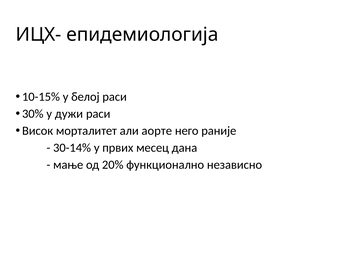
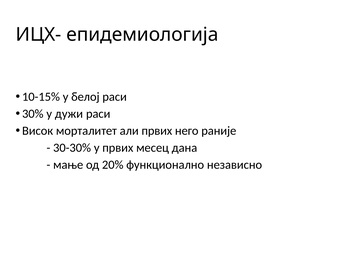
али аорте: аорте -> првих (157, 131)
30-14%: 30-14% -> 30-30% (72, 148)
